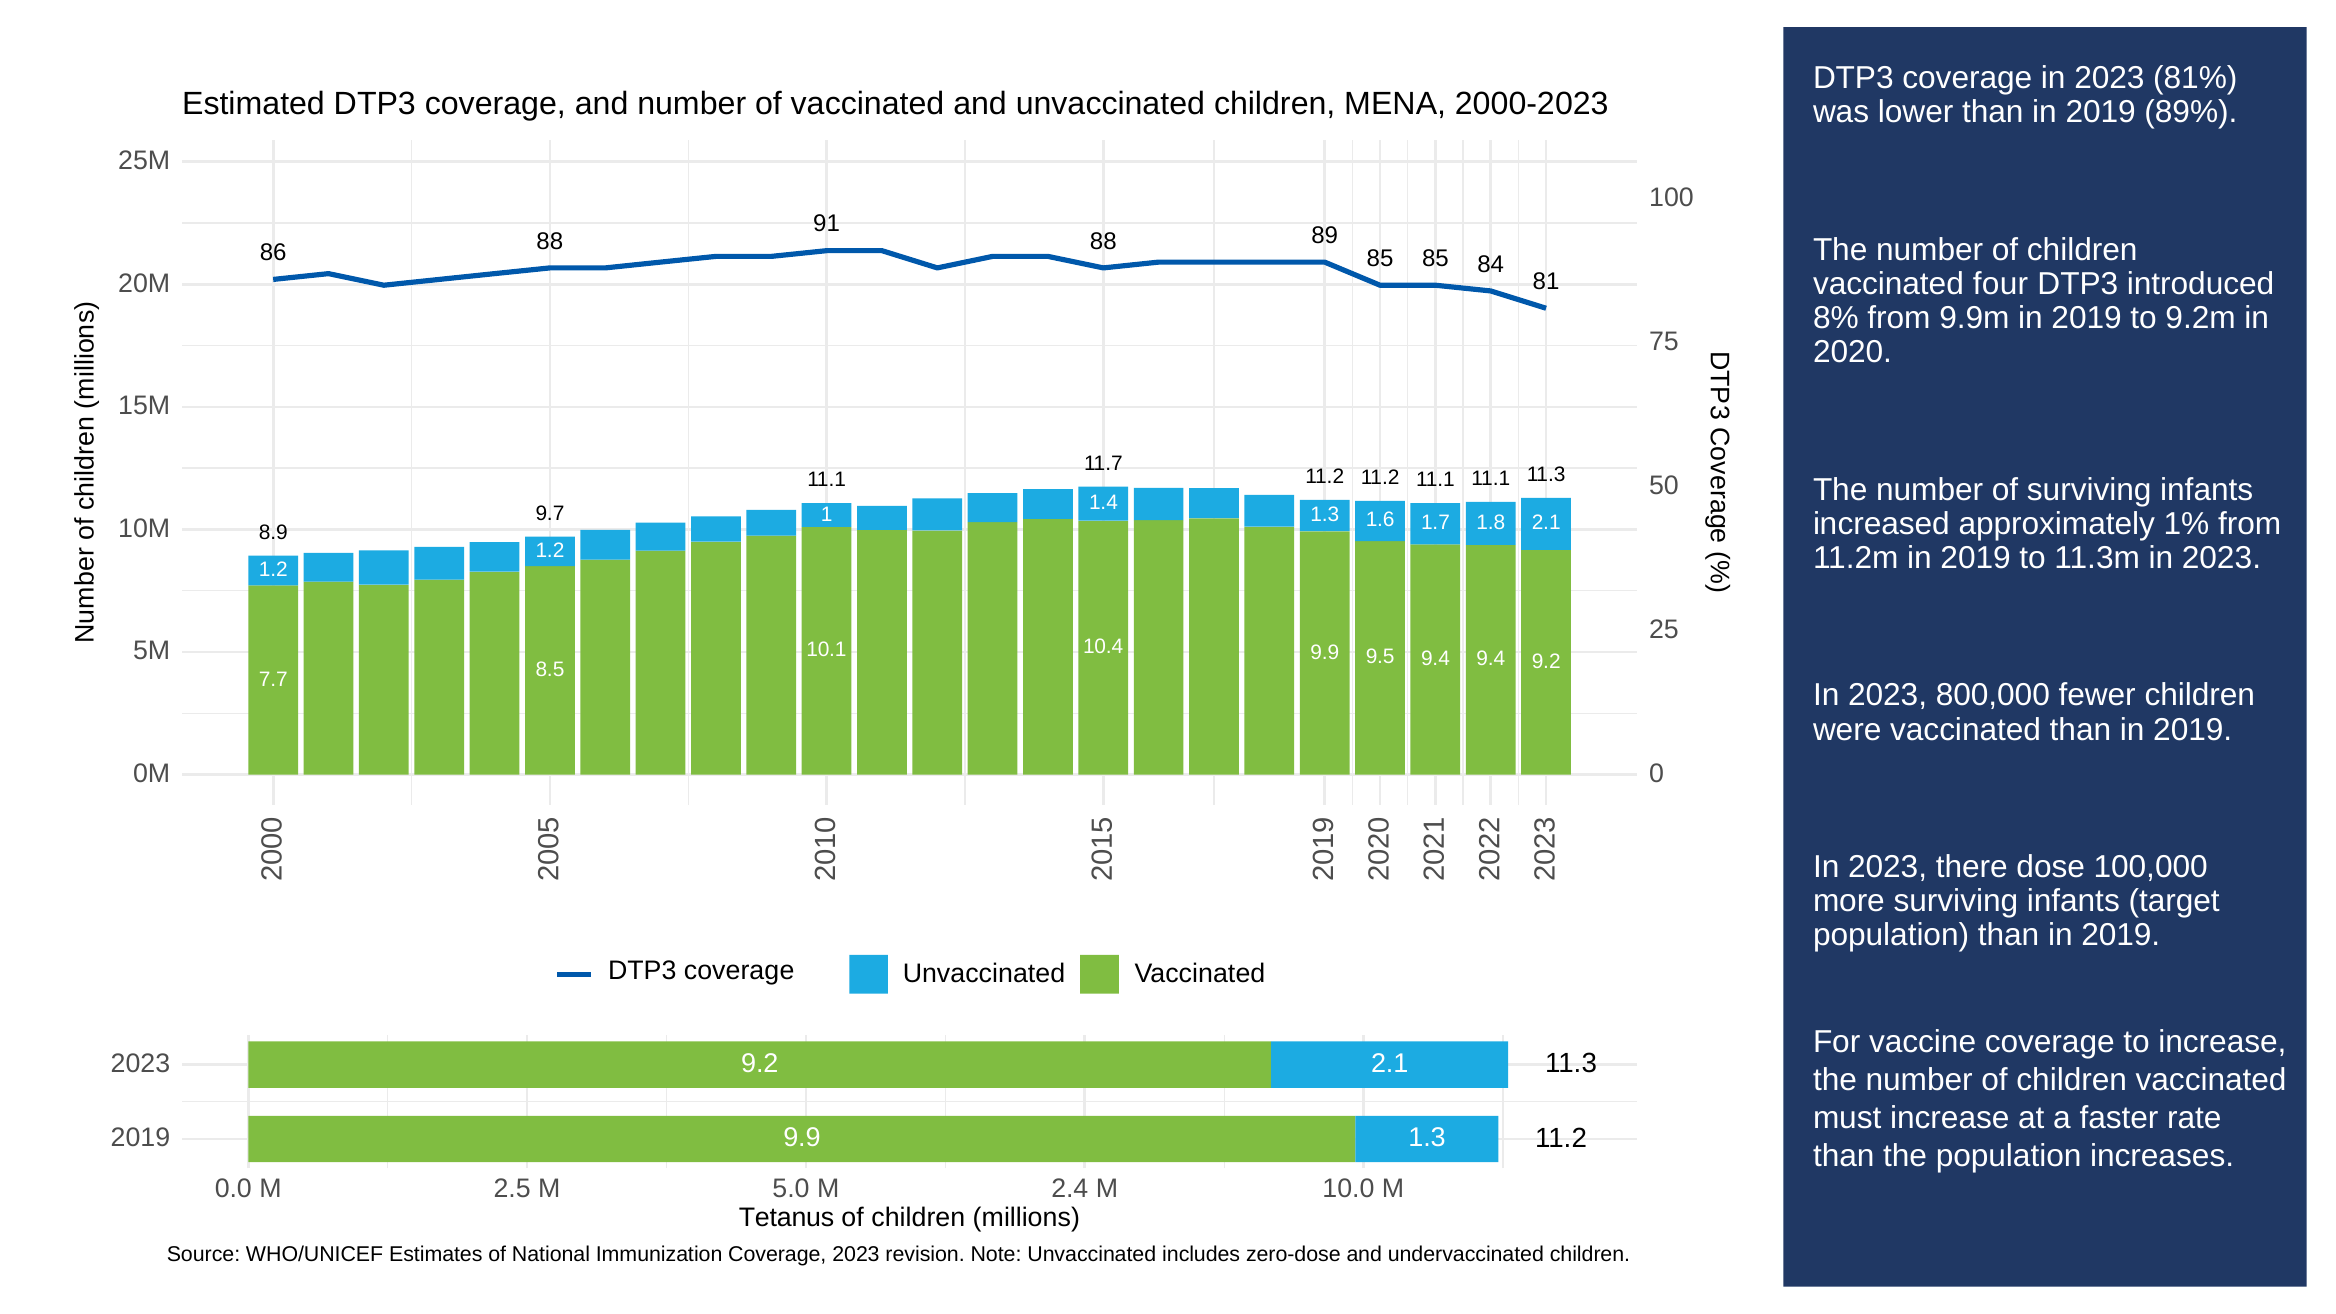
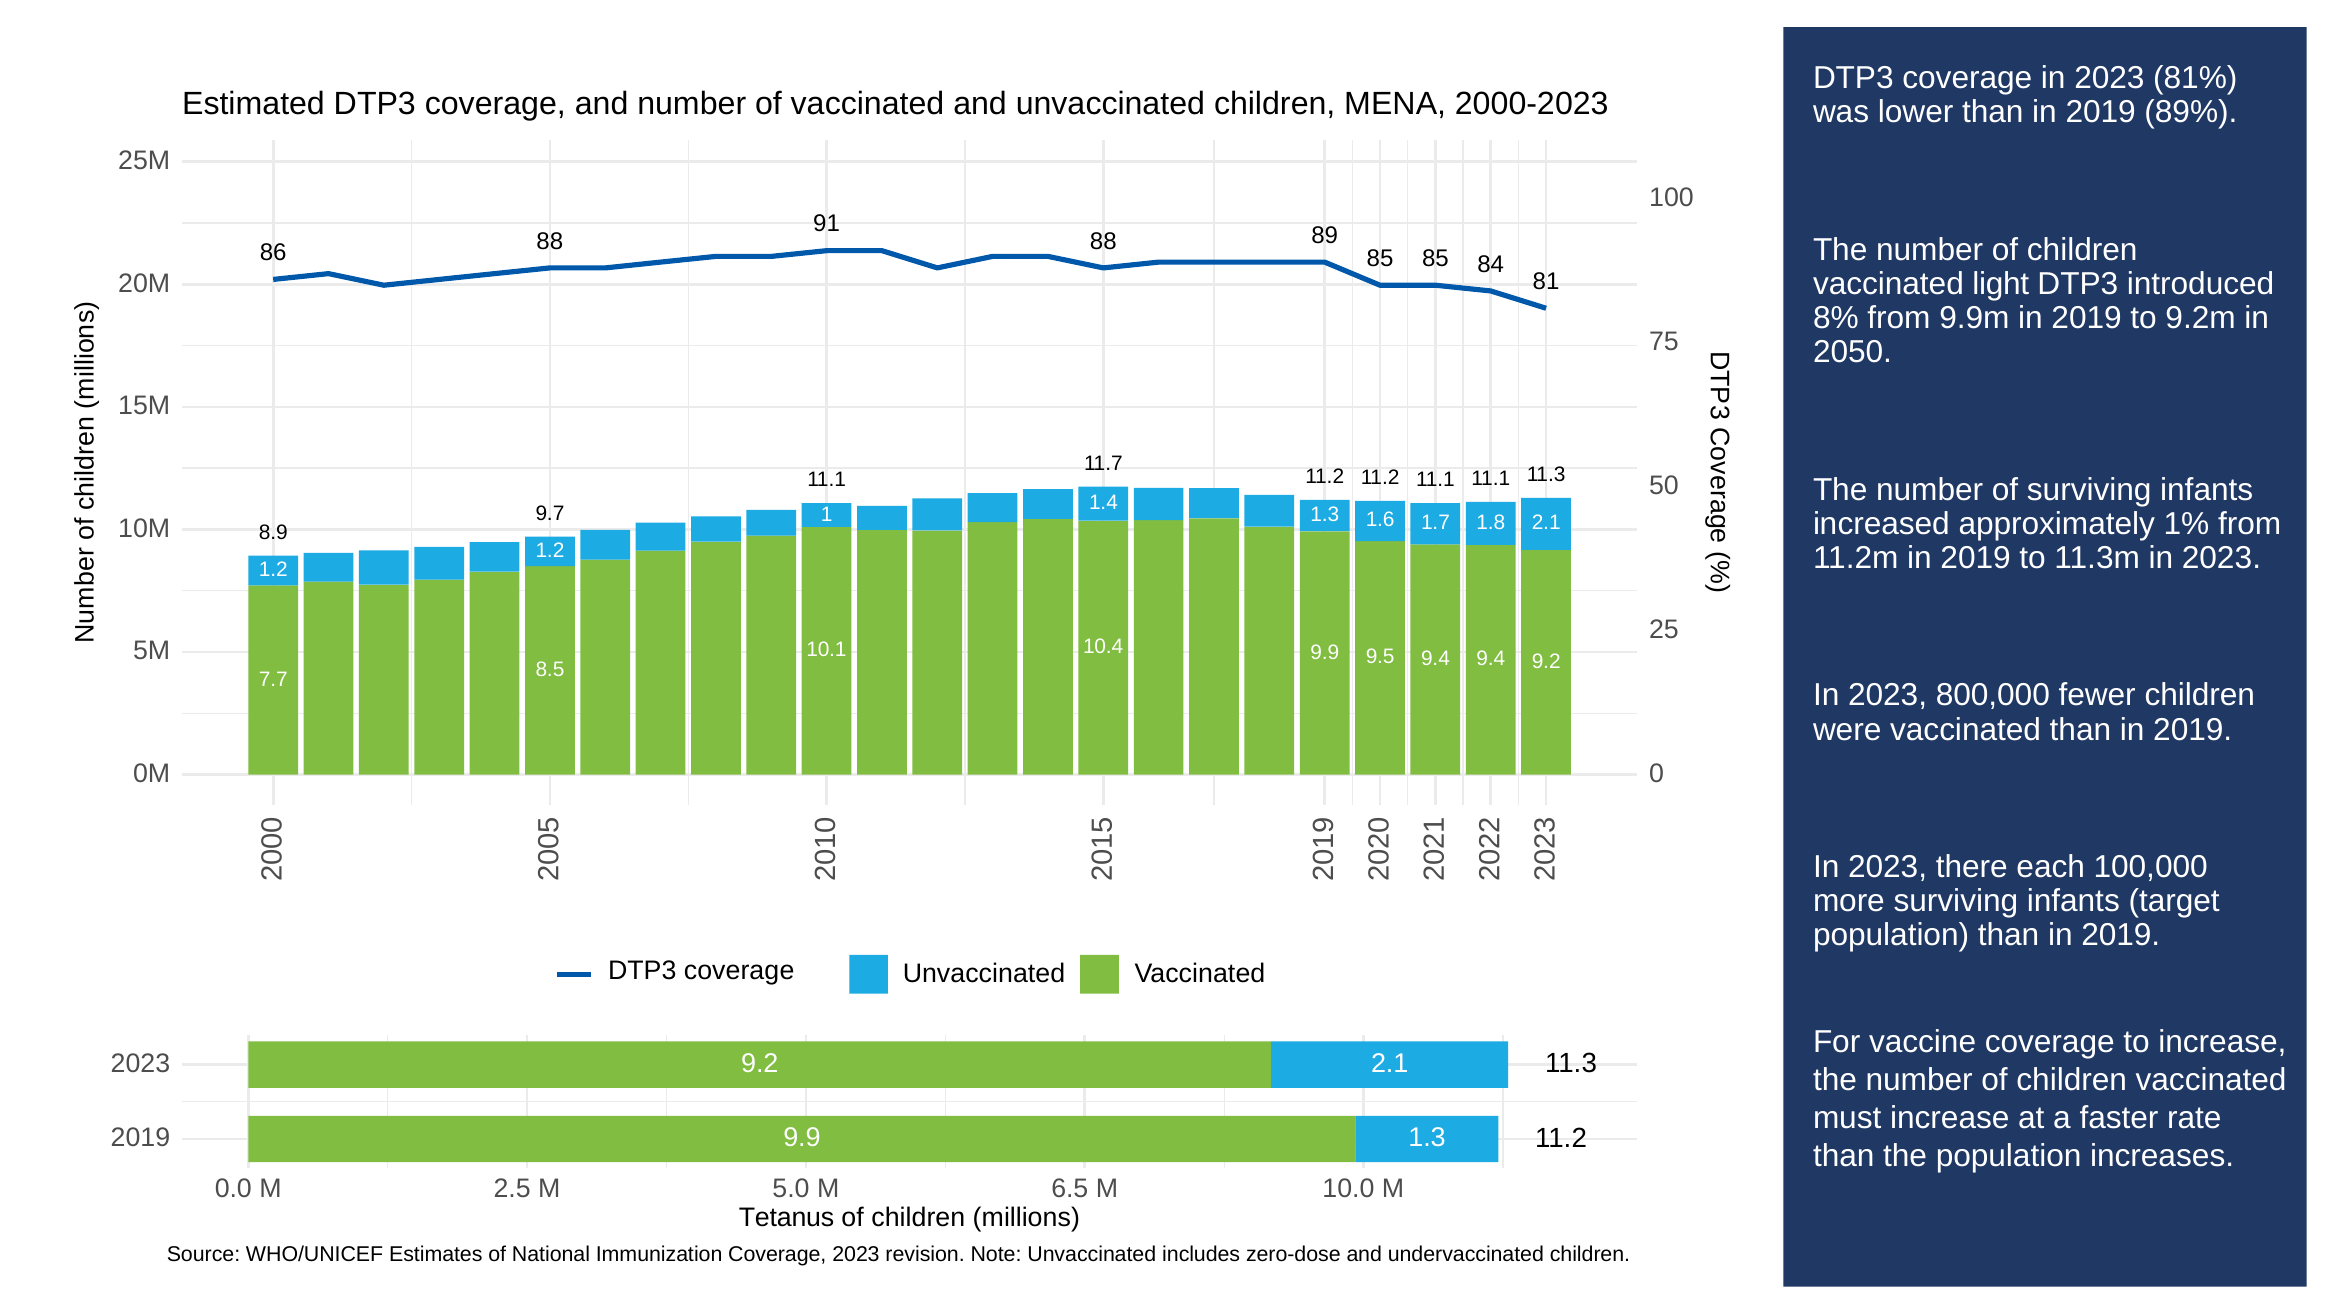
four: four -> light (2001, 284)
2020: 2020 -> 2050 (1853, 352)
dose: dose -> each (2051, 867)
2.4: 2.4 -> 6.5 (1070, 1189)
